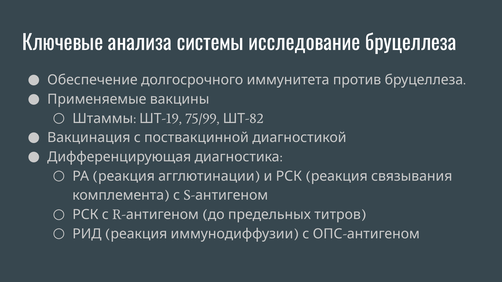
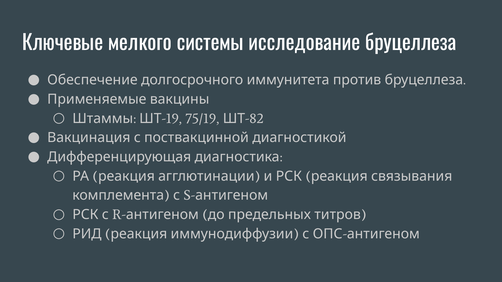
анализа: анализа -> мелкого (140, 43)
75/99: 75/99 -> 75/19 (202, 119)
